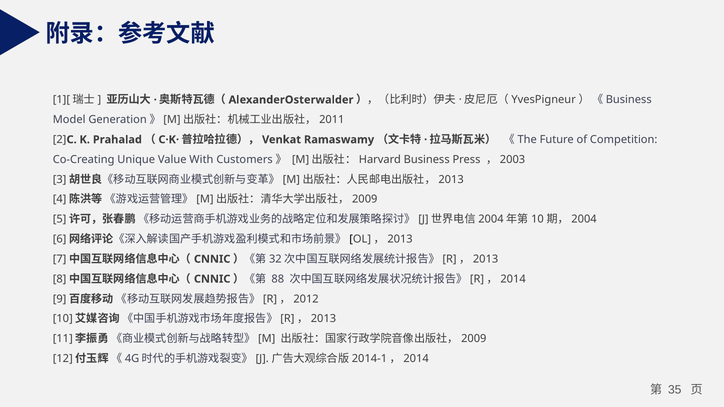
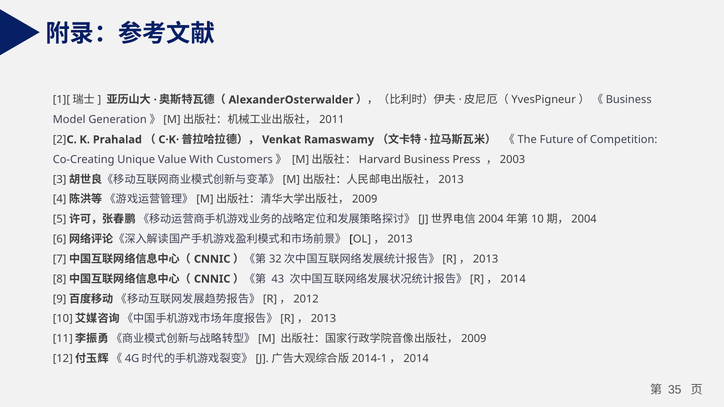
88: 88 -> 43 (278, 279)
